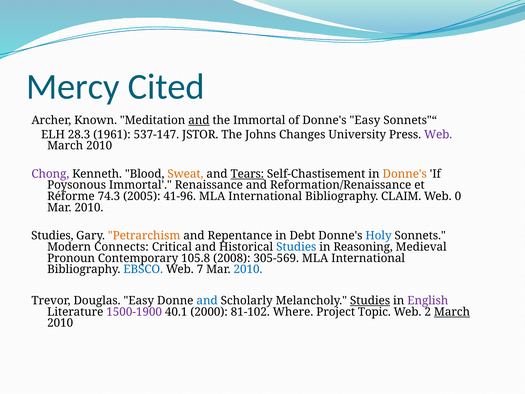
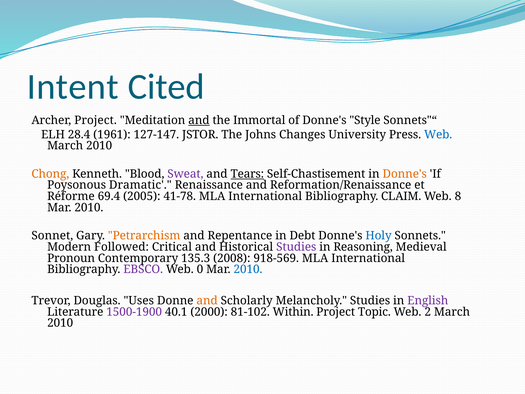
Mercy: Mercy -> Intent (73, 87)
Archer Known: Known -> Project (96, 120)
Donne's Easy: Easy -> Style (365, 120)
28.3: 28.3 -> 28.4 (79, 134)
537-147: 537-147 -> 127-147 (156, 134)
Web colour: purple -> blue (438, 134)
Chong colour: purple -> orange (50, 174)
Sweat colour: orange -> purple (185, 174)
Poysonous Immortal: Immortal -> Dramatic (140, 185)
74.3: 74.3 -> 69.4 (109, 196)
41-96: 41-96 -> 41-78 (180, 196)
0: 0 -> 8 (458, 196)
Studies: Studies -> Sonnet (52, 236)
Connects: Connects -> Followed (121, 247)
Studies colour: blue -> purple (296, 247)
105.8: 105.8 -> 135.3 (196, 258)
305-569: 305-569 -> 918-569 (276, 258)
EBSCO colour: blue -> purple (143, 269)
7: 7 -> 0 (200, 269)
Douglas Easy: Easy -> Uses (139, 300)
and colour: blue -> orange (207, 300)
Studies underline: present -> none (370, 300)
Where: Where -> Within (293, 312)
March underline: present -> none (452, 312)
